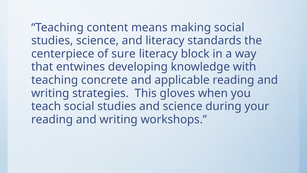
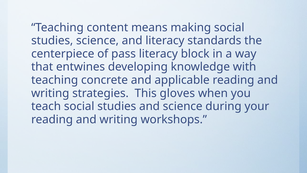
sure: sure -> pass (124, 54)
